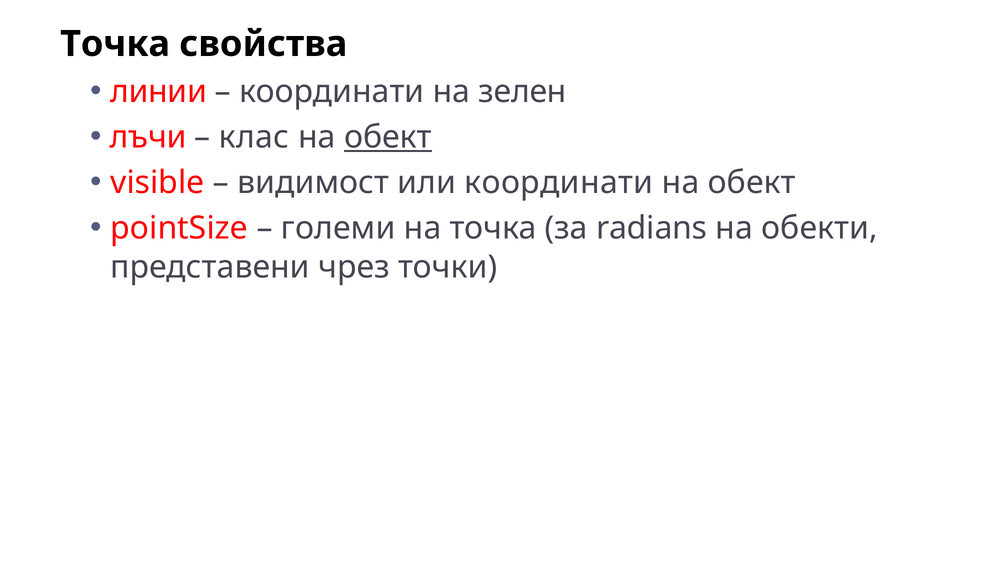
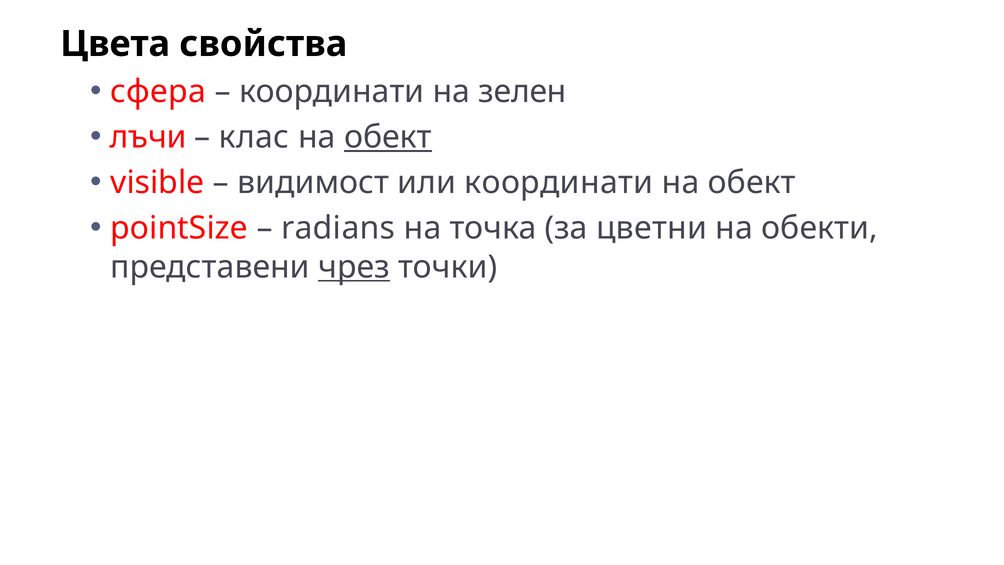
Точка: Точка -> Цвета (115, 44)
линии: линии -> сфера (158, 92)
големи: големи -> radians (338, 228)
radians: radians -> цветни (651, 228)
чрез underline: none -> present (354, 267)
